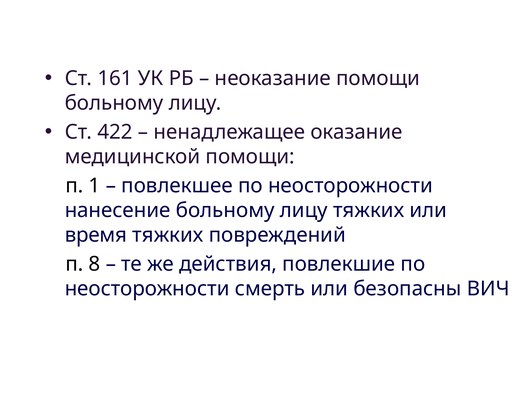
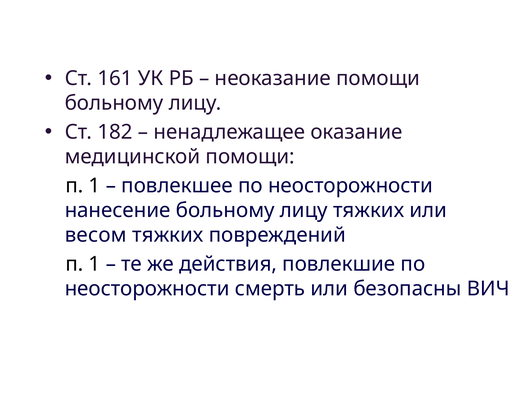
422: 422 -> 182 (115, 132)
время: время -> весом (96, 235)
8: 8 -> 1 (94, 264)
